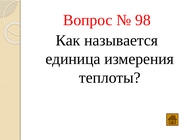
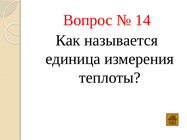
98: 98 -> 14 (143, 20)
